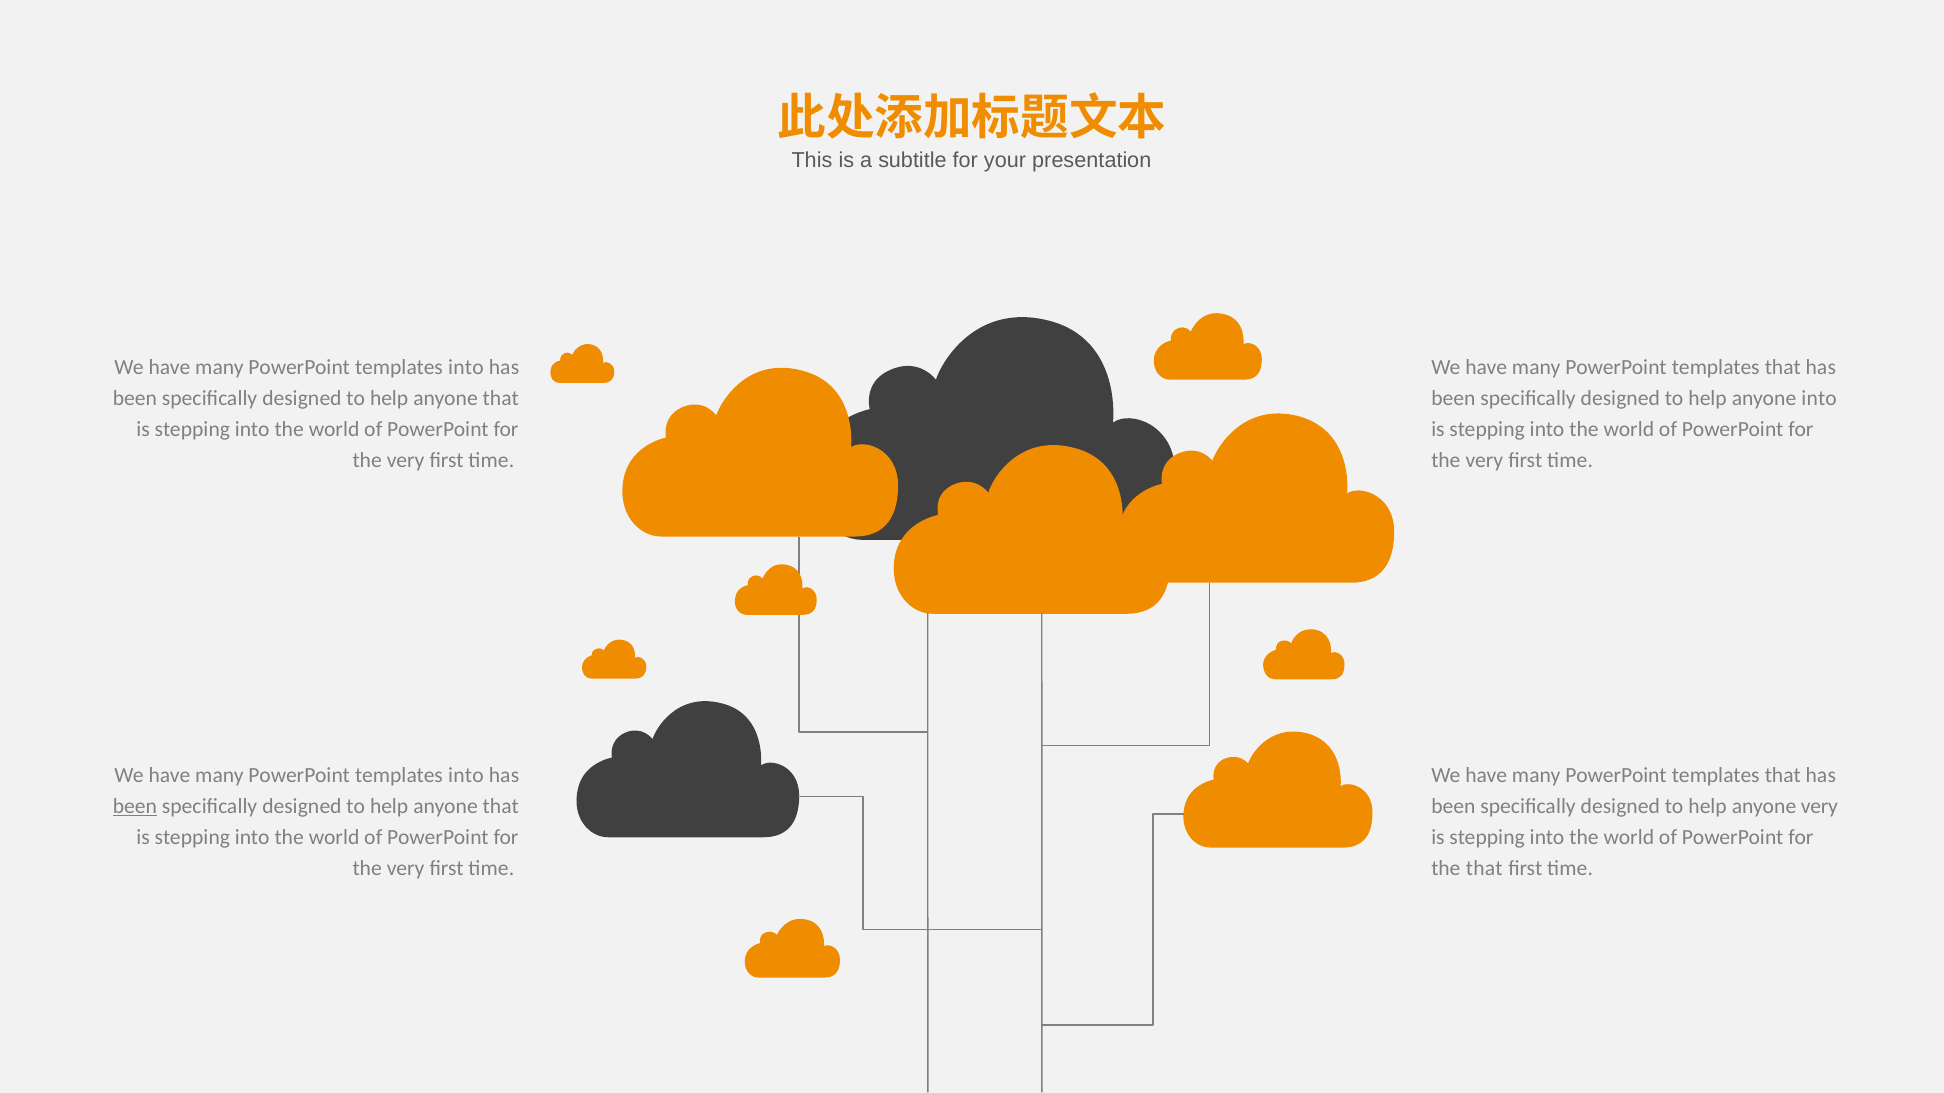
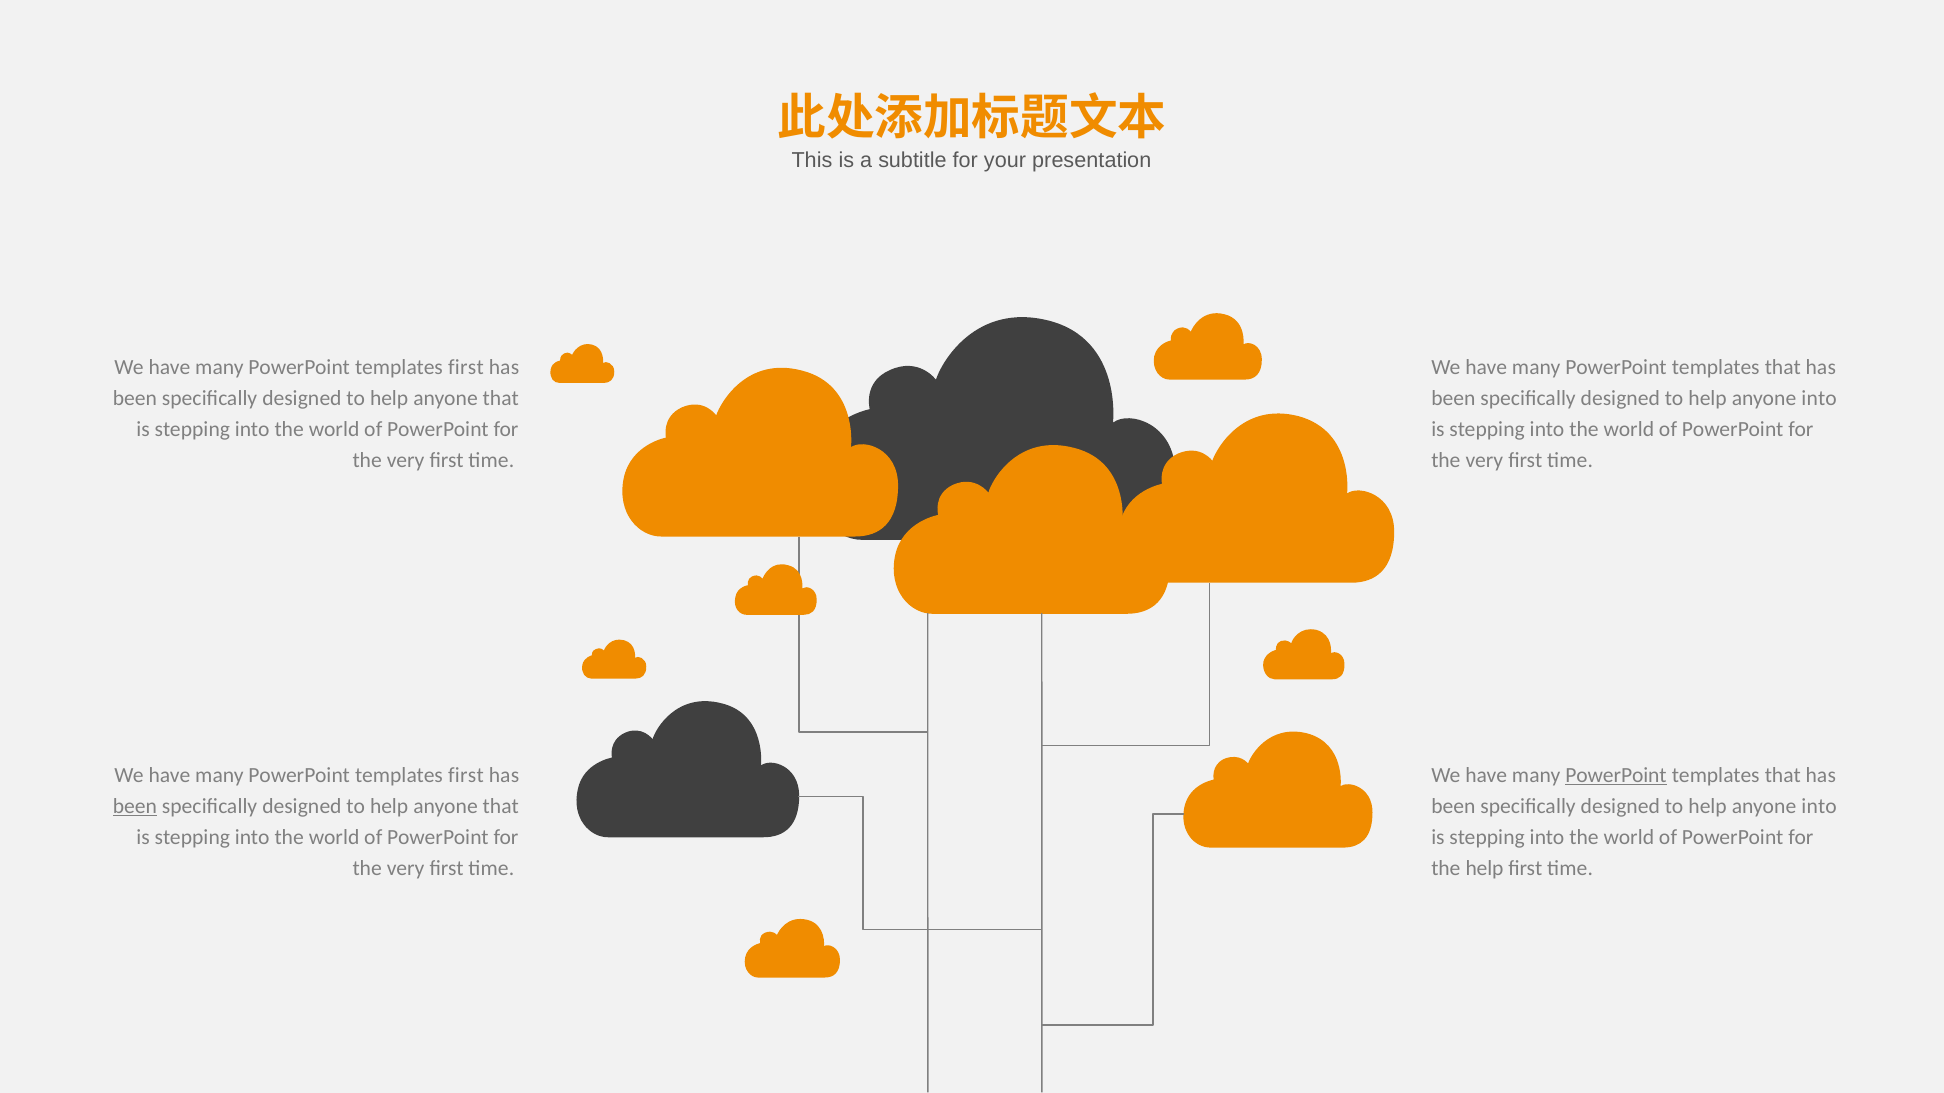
into: into -> first (466, 367)
into: into -> first (466, 775)
PowerPoint underline: none -> present (1616, 775)
very: very -> into (1819, 806)
the that: that -> help (1484, 868)
